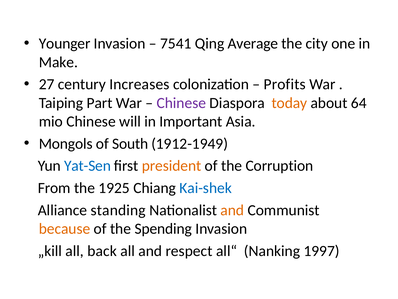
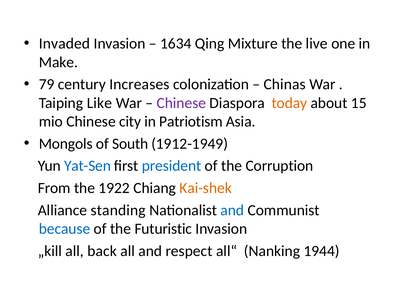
Younger: Younger -> Invaded (64, 43)
7541: 7541 -> 1634 (176, 43)
Average: Average -> Mixture (253, 43)
city: city -> live (317, 43)
27: 27 -> 79 (47, 84)
Profits: Profits -> Chinas (285, 84)
Part: Part -> Like (99, 103)
64: 64 -> 15 (359, 103)
will: will -> city (130, 121)
Important: Important -> Patriotism (191, 121)
president colour: orange -> blue (172, 166)
1925: 1925 -> 1922 (114, 188)
Kai-shek colour: blue -> orange (206, 188)
and colour: orange -> blue (232, 210)
because colour: orange -> blue (65, 228)
Spending: Spending -> Futuristic (163, 228)
1997: 1997 -> 1944 (322, 251)
